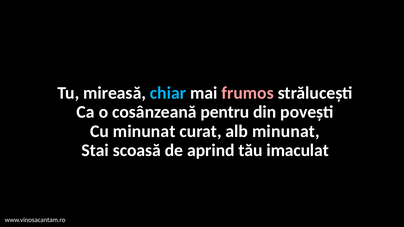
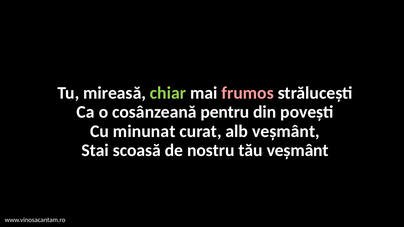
chiar colour: light blue -> light green (168, 93)
alb minunat: minunat -> veșmânt (286, 131)
aprind: aprind -> nostru (211, 150)
tău imaculat: imaculat -> veșmânt (298, 150)
